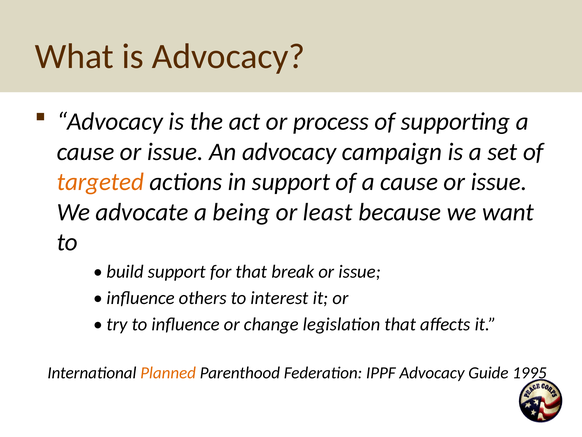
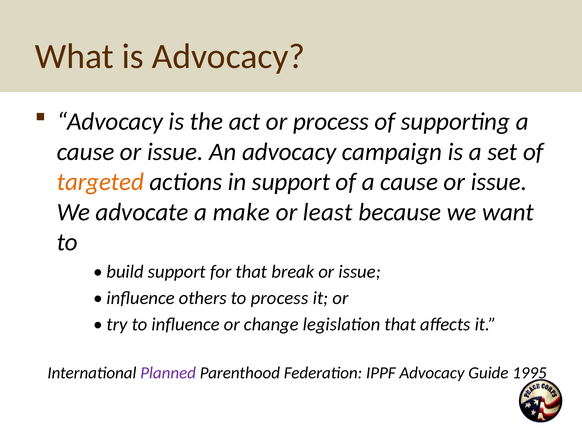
being: being -> make (241, 212)
to interest: interest -> process (280, 298)
Planned colour: orange -> purple (168, 373)
